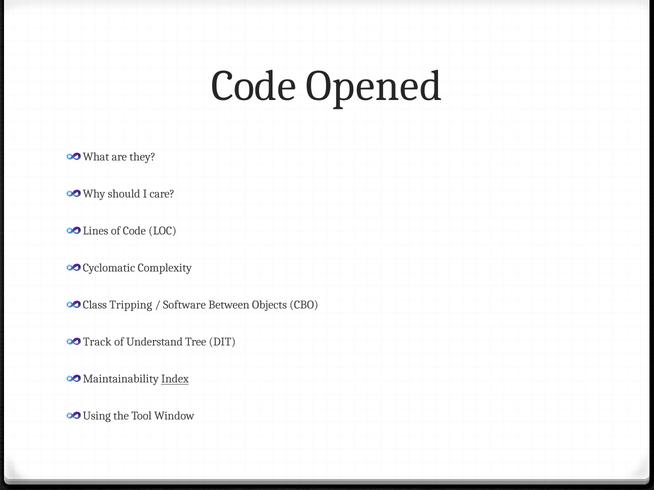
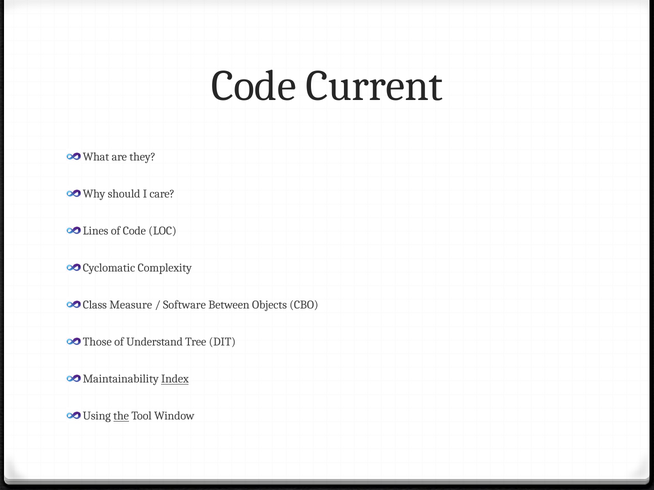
Opened: Opened -> Current (374, 86)
Tripping: Tripping -> Measure (131, 305)
Track: Track -> Those (97, 342)
the underline: none -> present (121, 417)
